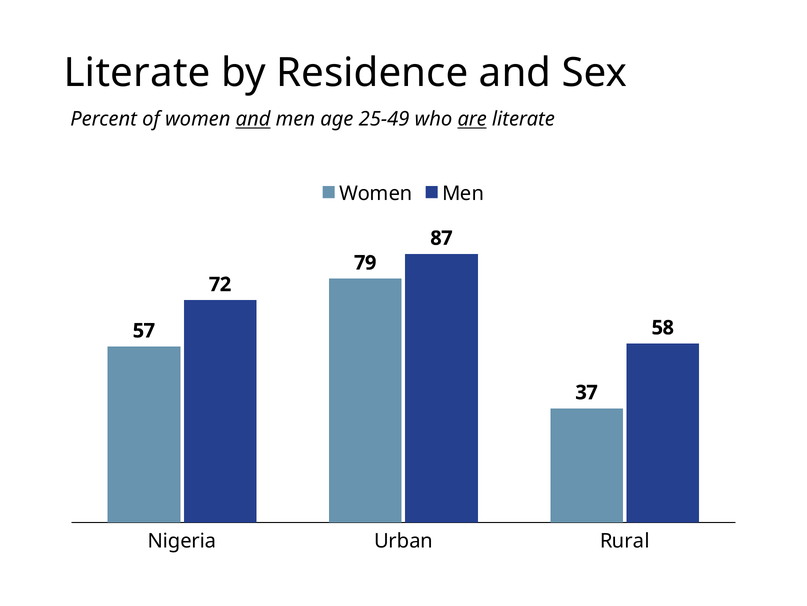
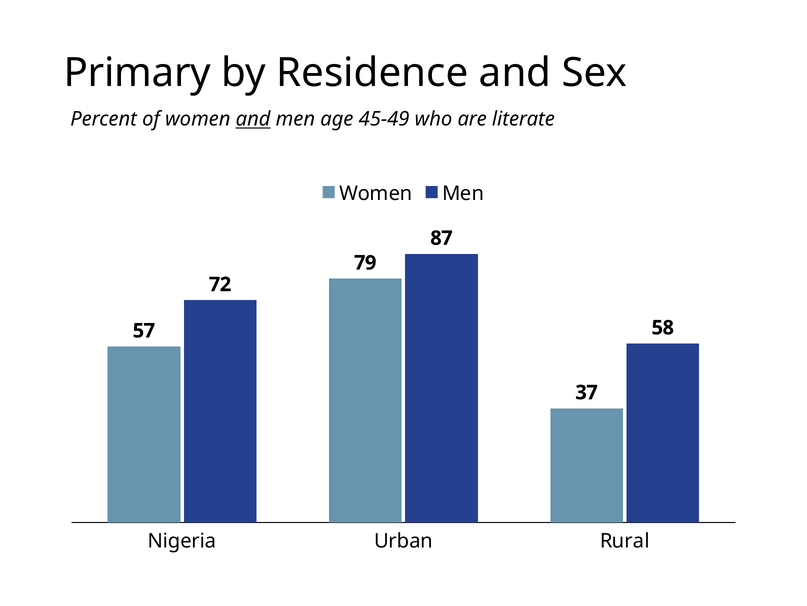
Literate: Literate -> Primary (137, 73)
25-49: 25-49 -> 45-49 (384, 119)
are underline: present -> none (472, 119)
